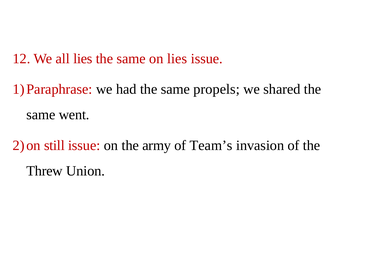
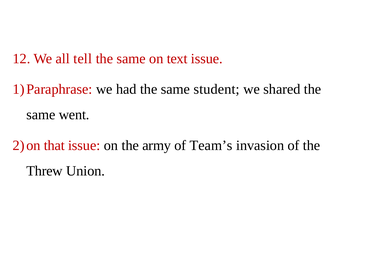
all lies: lies -> tell (83, 59)
on lies: lies -> text (177, 59)
propels: propels -> student (217, 89)
still: still -> that (54, 145)
